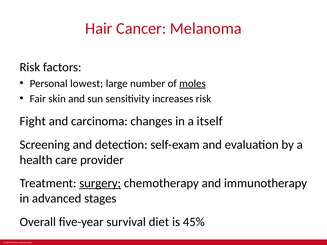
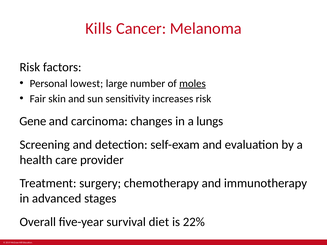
Hair: Hair -> Kills (99, 28)
Fight: Fight -> Gene (33, 121)
itself: itself -> lungs (210, 121)
surgery underline: present -> none (100, 183)
45%: 45% -> 22% (194, 222)
